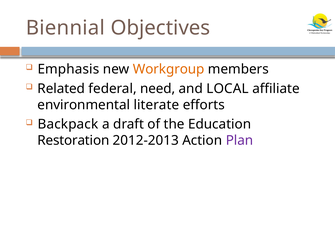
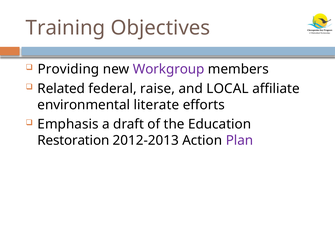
Biennial: Biennial -> Training (66, 28)
Emphasis: Emphasis -> Providing (68, 69)
Workgroup colour: orange -> purple (169, 69)
need: need -> raise (158, 89)
Backpack: Backpack -> Emphasis (68, 124)
